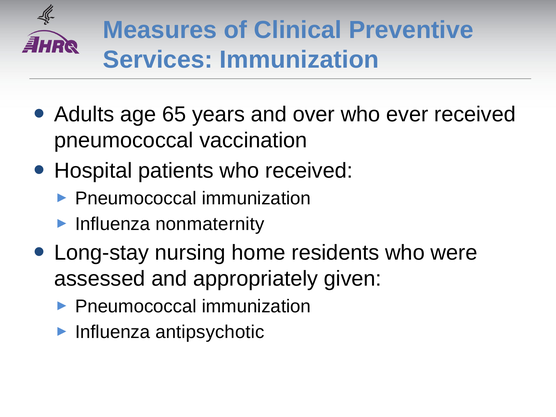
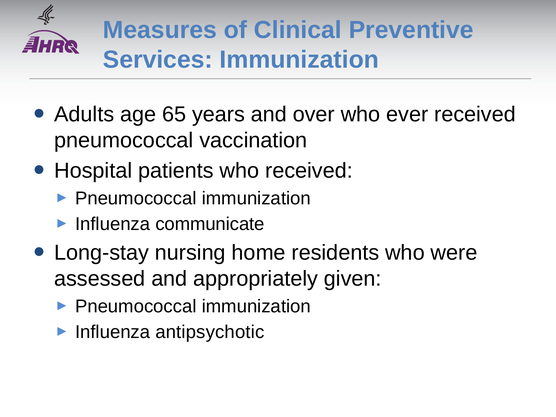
nonmaternity: nonmaternity -> communicate (210, 224)
